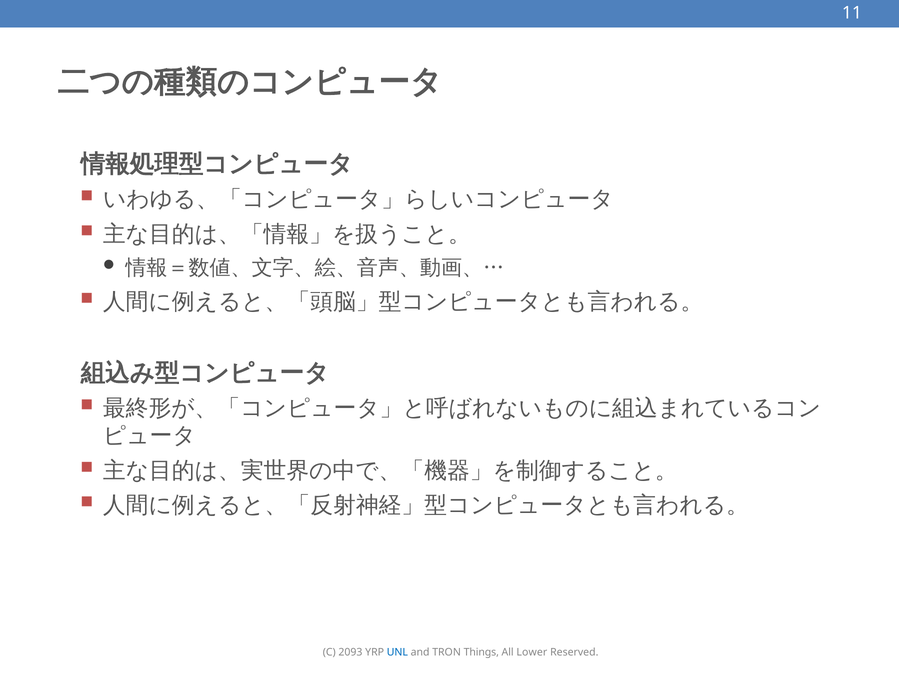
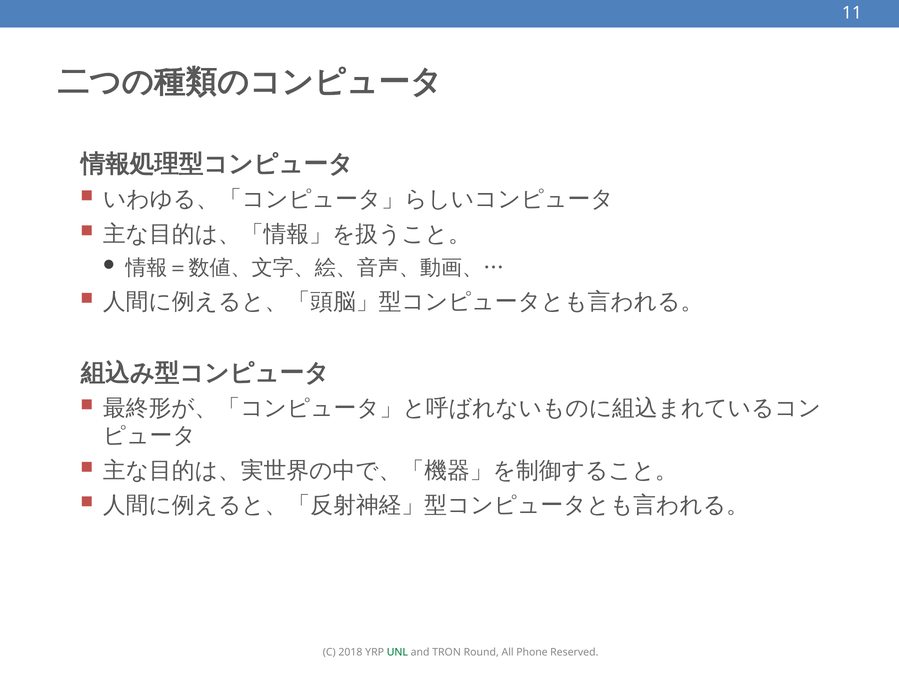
2093: 2093 -> 2018 (350, 652)
UNL colour: blue -> green (397, 652)
Things: Things -> Round (481, 652)
Lower: Lower -> Phone (532, 652)
